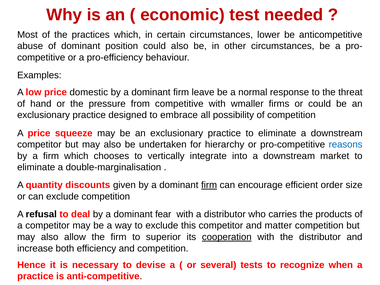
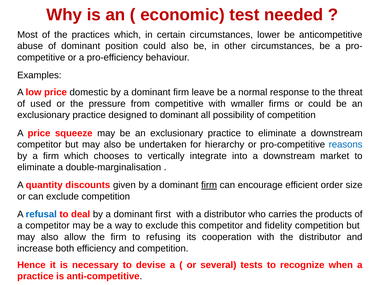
hand: hand -> used (41, 104)
to embrace: embrace -> dominant (179, 115)
refusal colour: black -> blue (41, 214)
fear: fear -> first (163, 214)
matter: matter -> fidelity (278, 226)
superior: superior -> refusing (163, 237)
cooperation underline: present -> none (227, 237)
